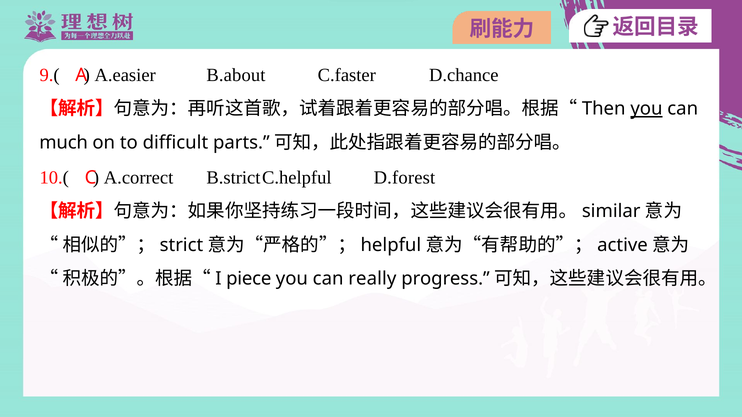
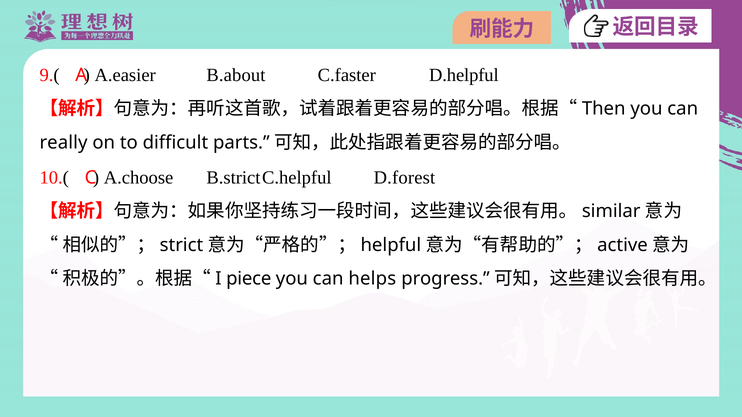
D.chance: D.chance -> D.helpful (464, 75)
you underline: present -> none (646, 109)
much: much -> really (63, 143)
A.correct: A.correct -> A.choose (139, 178)
really: really -> helps (372, 279)
